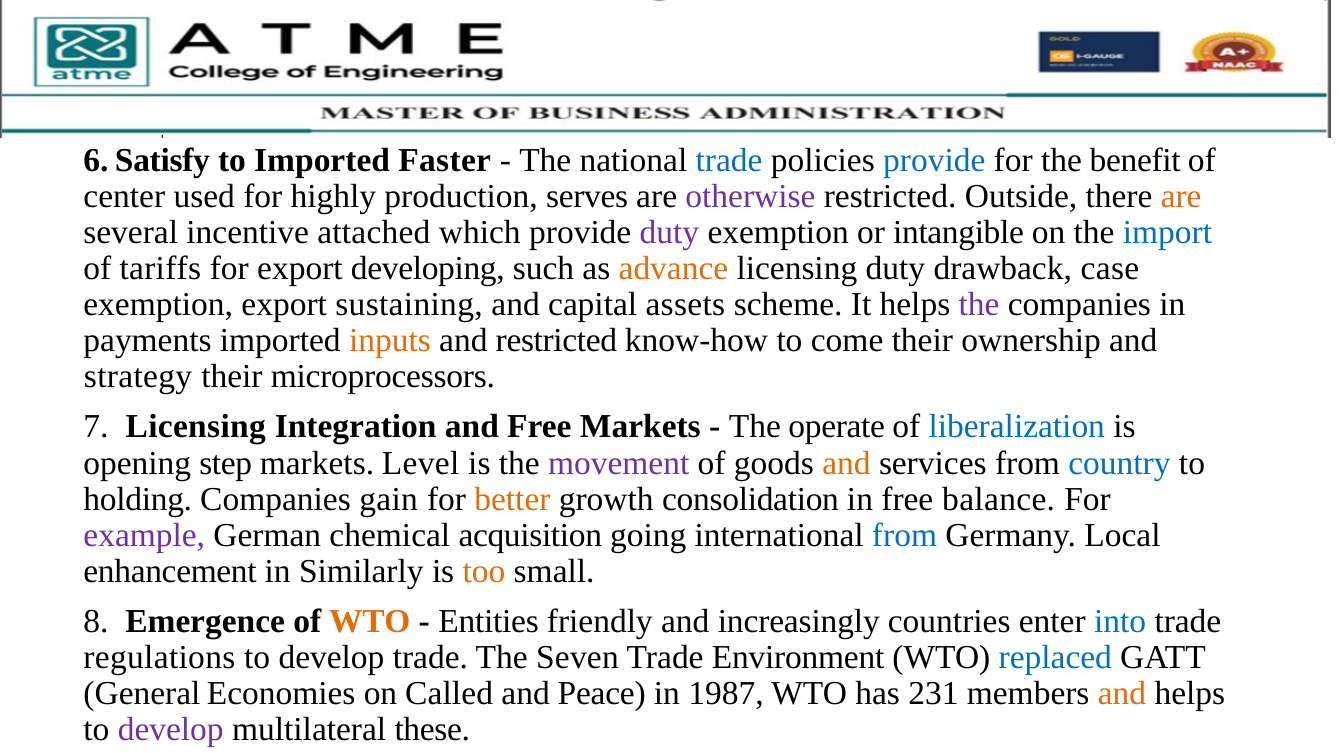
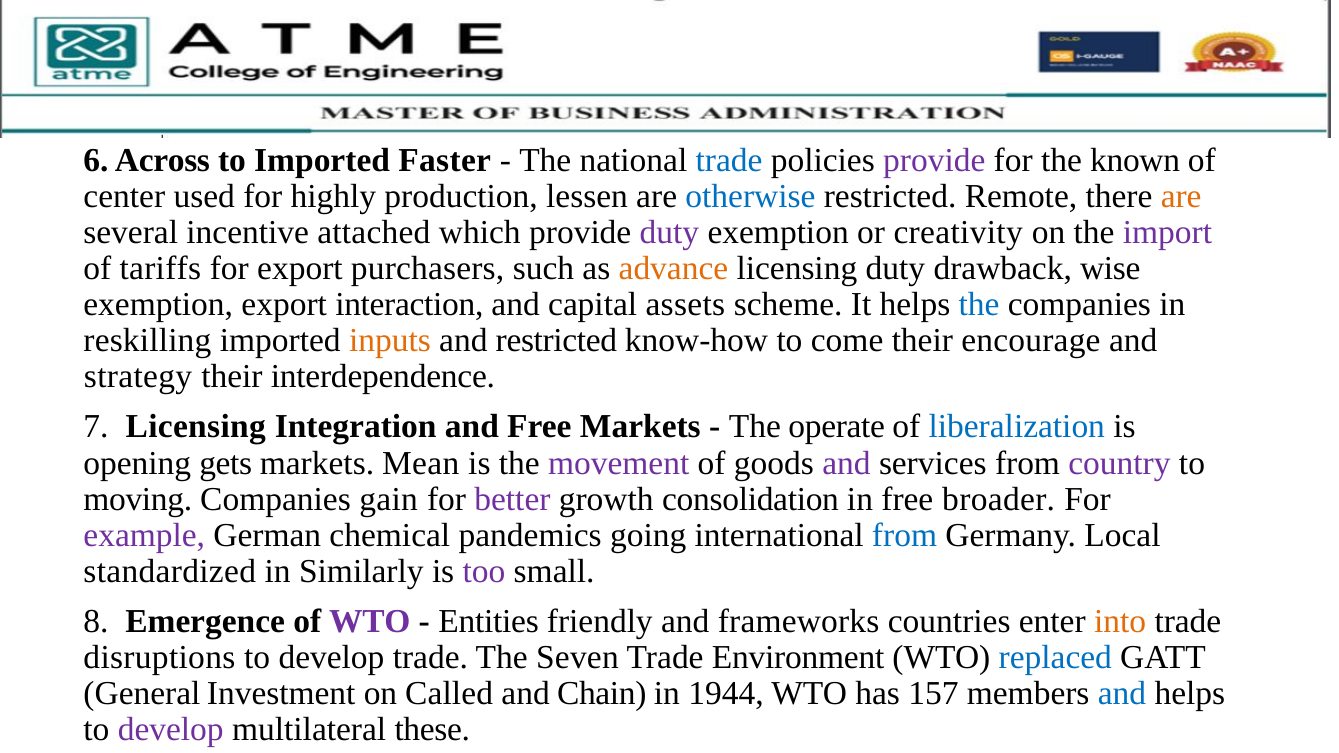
Satisfy: Satisfy -> Across (162, 160)
provide colour: blue -> purple (934, 160)
benefit: benefit -> known (1135, 160)
serves: serves -> lessen (587, 196)
otherwise colour: purple -> blue (750, 196)
Outside: Outside -> Remote (1021, 196)
intangible: intangible -> creativity (958, 232)
import colour: blue -> purple (1167, 232)
developing: developing -> purchasers (428, 268)
case: case -> wise (1110, 268)
sustaining: sustaining -> interaction (409, 305)
the colour: purple -> blue (979, 305)
payments: payments -> reskilling (147, 341)
ownership: ownership -> encourage (1031, 341)
microprocessors: microprocessors -> interdependence (383, 377)
step: step -> gets (226, 463)
Level: Level -> Mean (421, 463)
and colour: orange -> purple (846, 463)
country colour: blue -> purple (1119, 463)
holding: holding -> moving (138, 499)
better colour: orange -> purple (512, 499)
balance: balance -> broader (999, 499)
acquisition: acquisition -> pandemics (530, 535)
enhancement: enhancement -> standardized (170, 572)
too colour: orange -> purple (484, 572)
WTO colour: orange -> purple (370, 622)
increasingly: increasingly -> frameworks (799, 622)
into colour: blue -> orange (1120, 622)
regulations: regulations -> disruptions (159, 658)
Economies: Economies -> Investment (281, 694)
Peace: Peace -> Chain (602, 694)
1987: 1987 -> 1944 (726, 694)
231: 231 -> 157 (933, 694)
and colour: orange -> blue (1122, 694)
